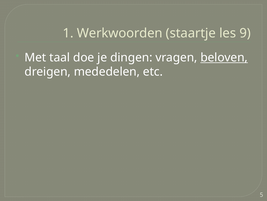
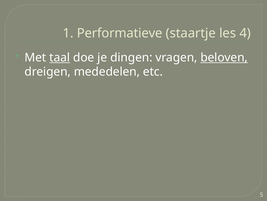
Werkwoorden: Werkwoorden -> Performatieve (120, 33)
9: 9 -> 4 (245, 33)
taal underline: none -> present (60, 57)
